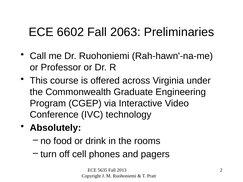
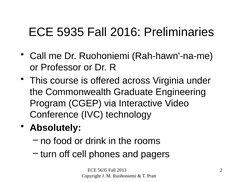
6602: 6602 -> 5935 (70, 32)
2063: 2063 -> 2016 (125, 32)
